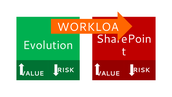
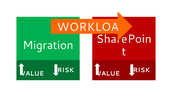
Evolution: Evolution -> Migration (48, 45)
